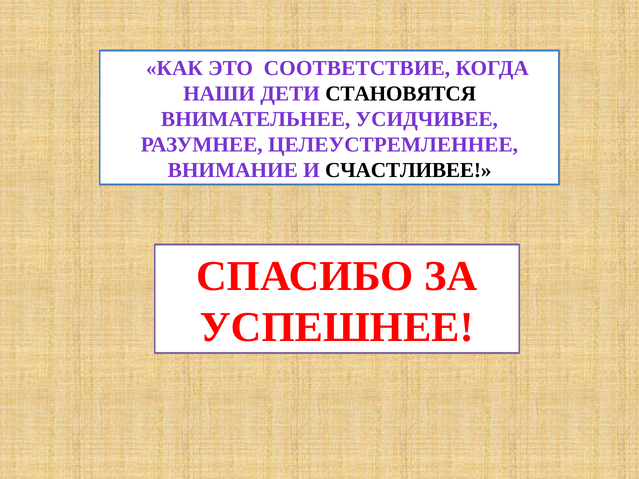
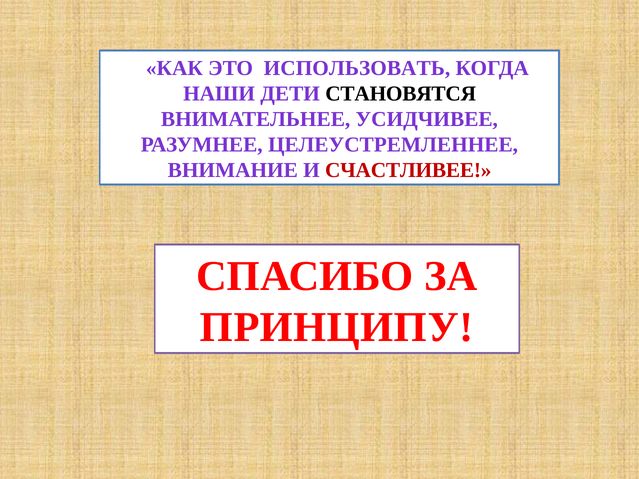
СООТВЕТСТВИЕ: СООТВЕТСТВИЕ -> ИСПОЛЬЗОВАТЬ (357, 68)
СЧАСТЛИВЕЕ colour: black -> red (408, 170)
УСПЕШНЕЕ: УСПЕШНЕЕ -> ПРИНЦИПУ (337, 327)
